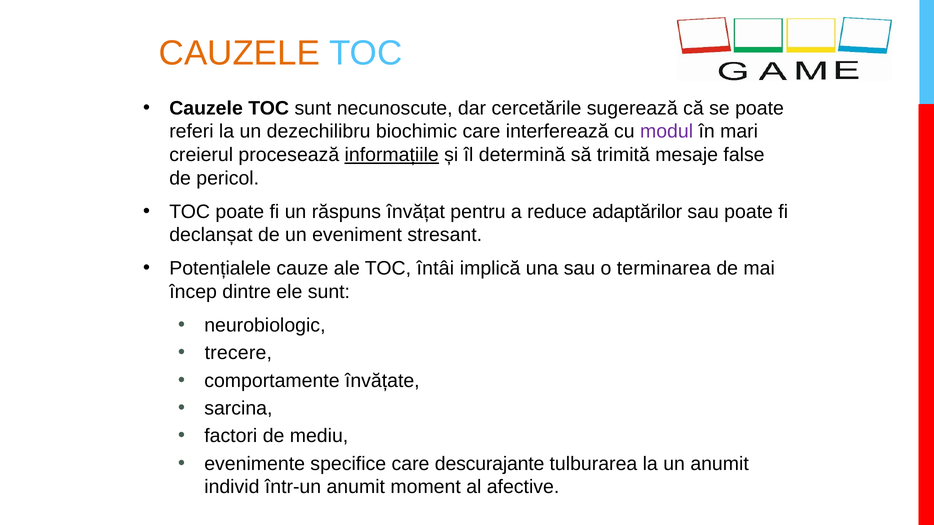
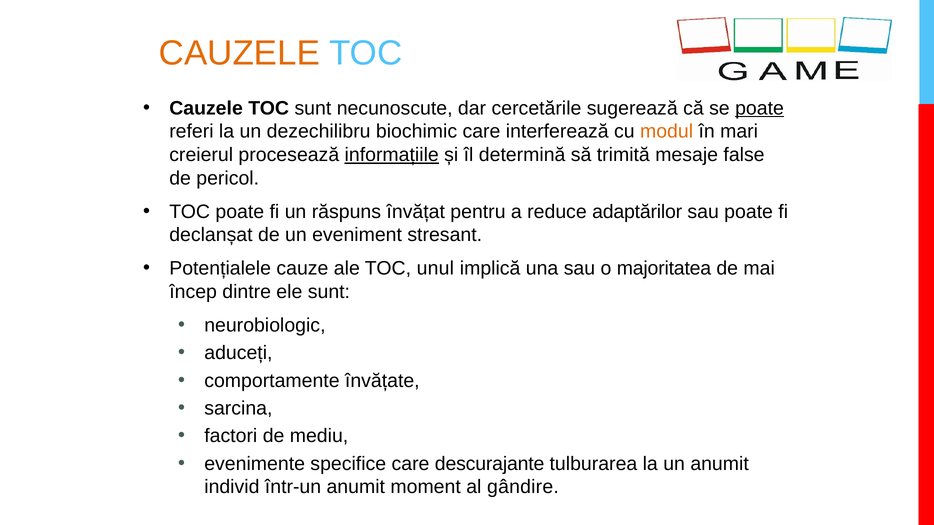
poate underline: none -> present (760, 108)
modul colour: purple -> orange (667, 132)
întâi: întâi -> unul (435, 269)
terminarea: terminarea -> majoritatea (664, 269)
trecere: trecere -> aduceți (238, 353)
afective: afective -> gândire (523, 487)
